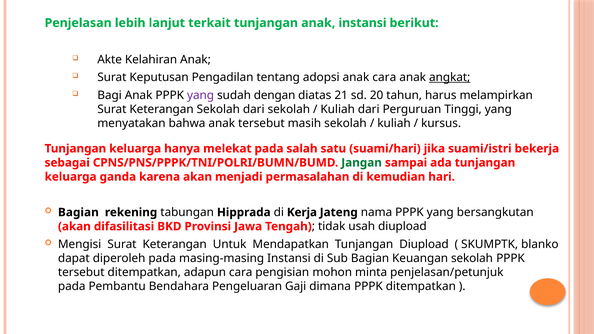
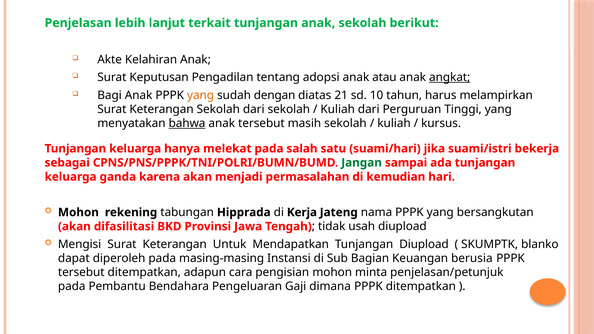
anak instansi: instansi -> sekolah (362, 23)
anak cara: cara -> atau (384, 77)
yang colour: purple -> orange (201, 95)
20: 20 -> 10 (377, 95)
bahwa underline: none -> present (187, 123)
Bagian: Bagian -> Mohon (78, 212)
Keuangan sekolah: sekolah -> berusia (472, 258)
